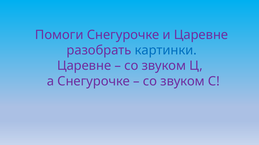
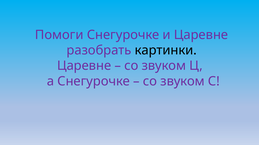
картинки colour: blue -> black (166, 50)
